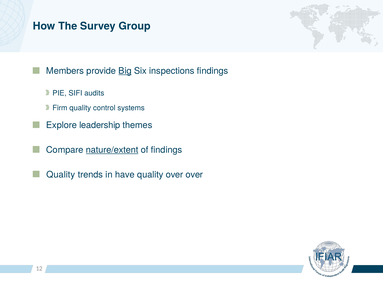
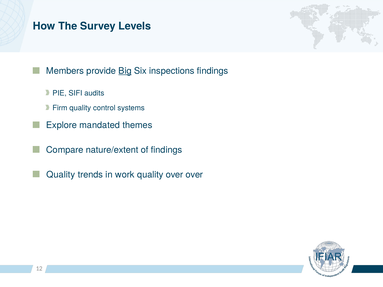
Group: Group -> Levels (135, 26)
leadership: leadership -> mandated (100, 125)
nature/extent underline: present -> none (112, 150)
have: have -> work (125, 175)
